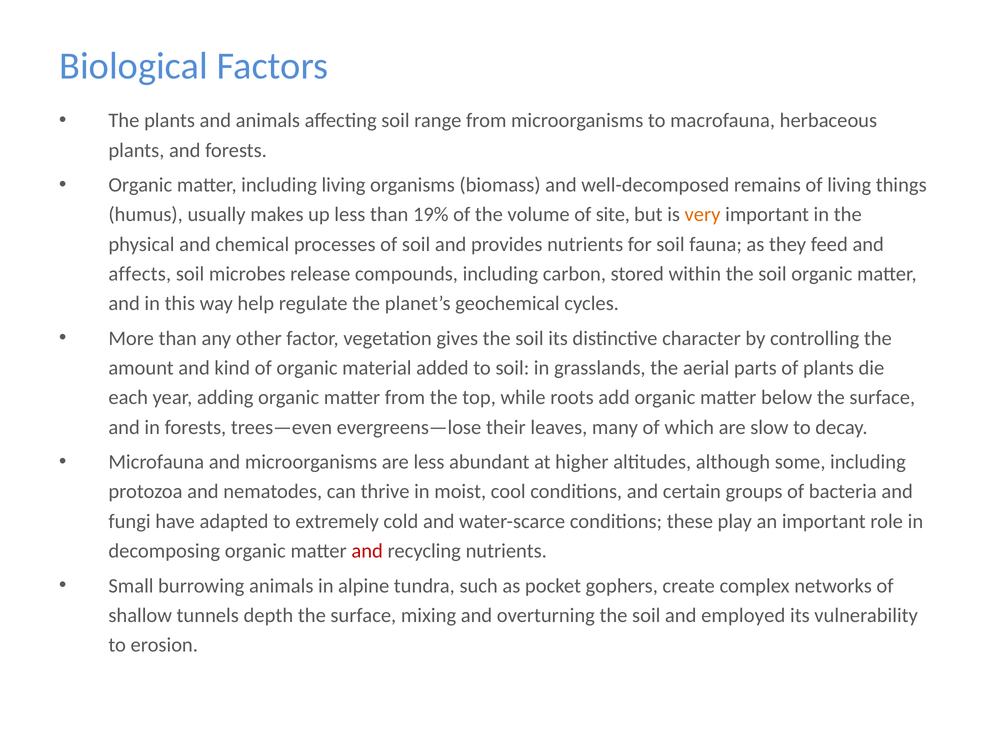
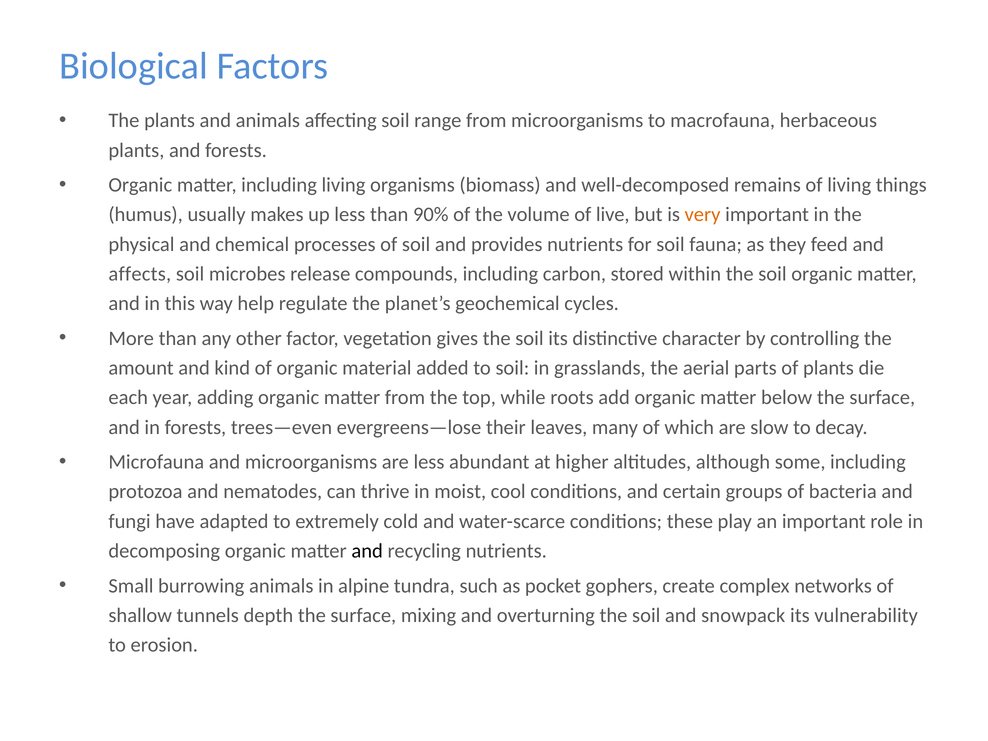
19%: 19% -> 90% (431, 215)
site: site -> live (613, 215)
and colour: red -> black (367, 551)
employed: employed -> snowpack (743, 615)
